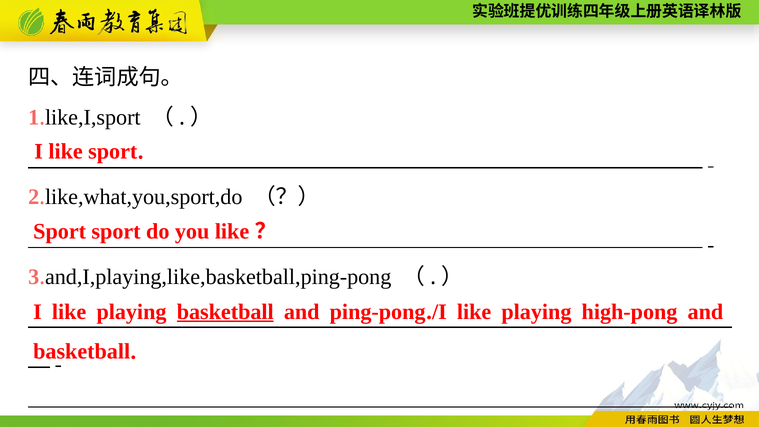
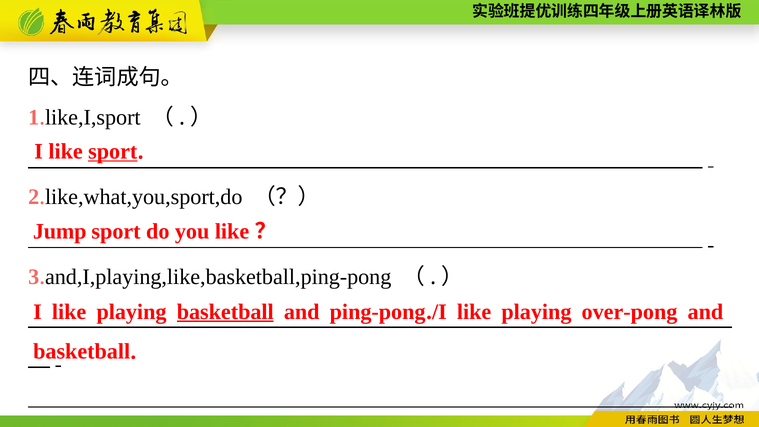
sport underline: none -> present (113, 151)
Sport: Sport -> Jump (60, 232)
high-pong: high-pong -> over-pong (630, 312)
